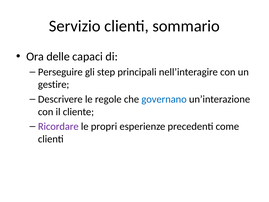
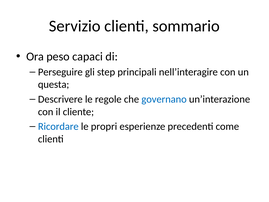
delle: delle -> peso (58, 56)
gestire: gestire -> questa (54, 84)
Ricordare colour: purple -> blue (58, 126)
